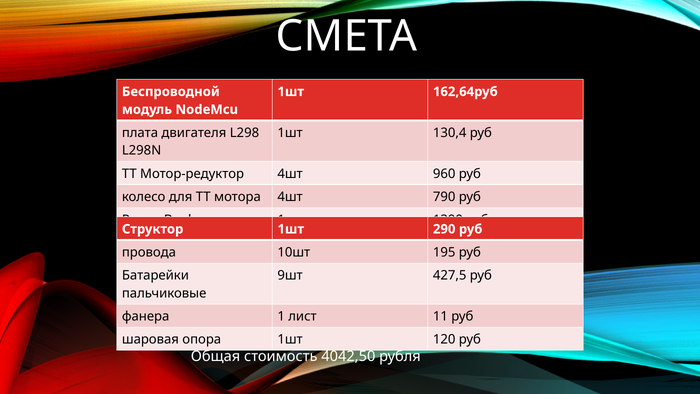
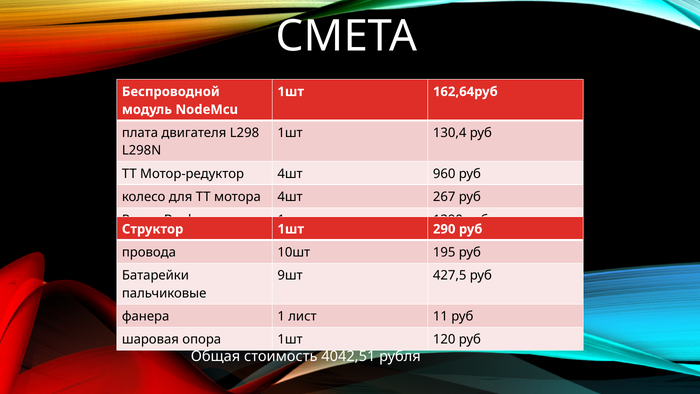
790: 790 -> 267 (444, 197)
4042,50: 4042,50 -> 4042,51 (348, 356)
